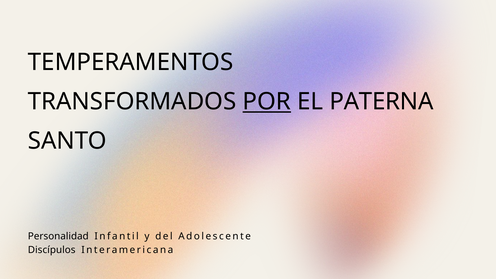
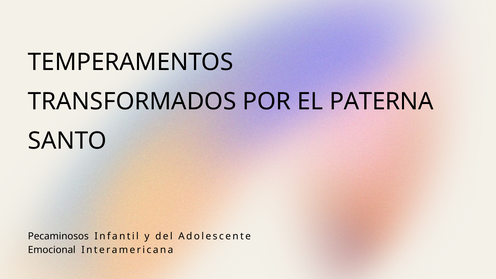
POR underline: present -> none (267, 102)
Personalidad: Personalidad -> Pecaminosos (58, 236)
Discípulos: Discípulos -> Emocional (52, 250)
